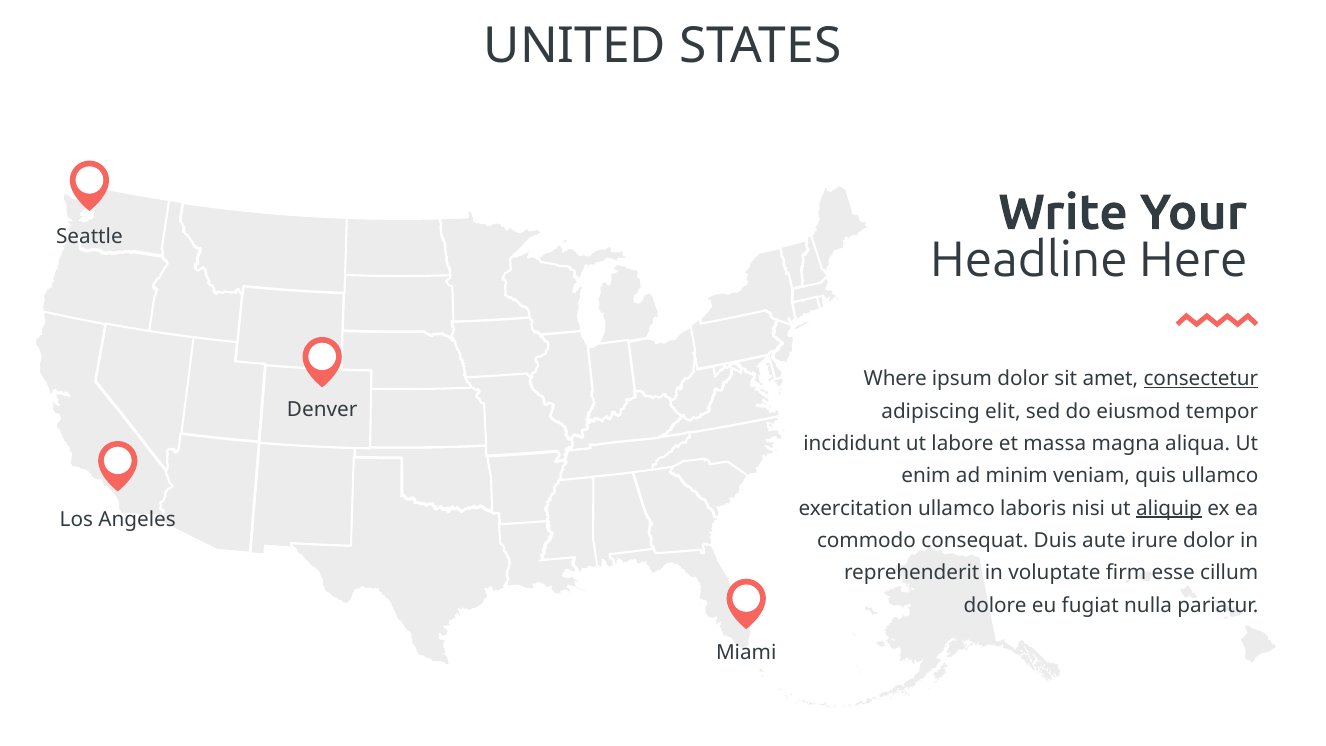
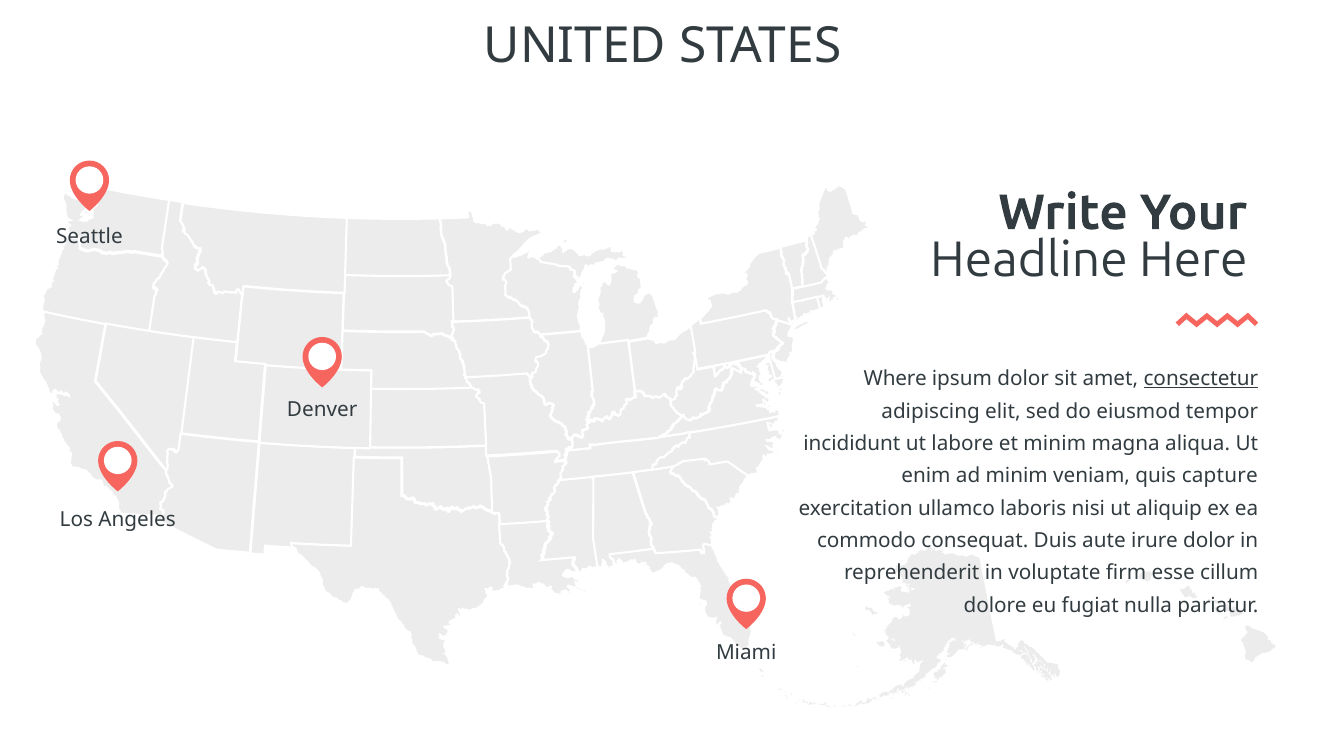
et massa: massa -> minim (1055, 443)
quis ullamco: ullamco -> capture (1220, 476)
aliquip underline: present -> none (1169, 508)
